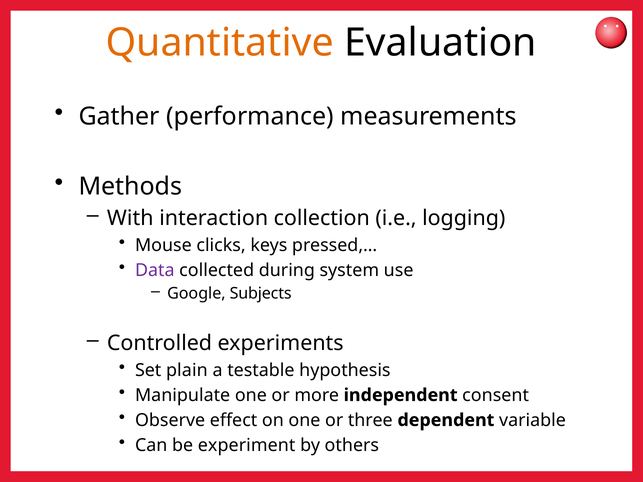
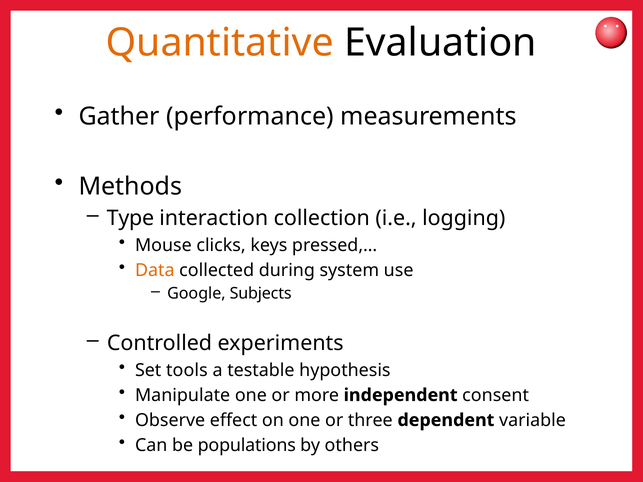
With: With -> Type (130, 218)
Data colour: purple -> orange (155, 270)
plain: plain -> tools (187, 370)
experiment: experiment -> populations (247, 445)
